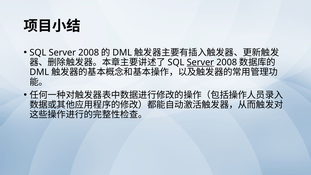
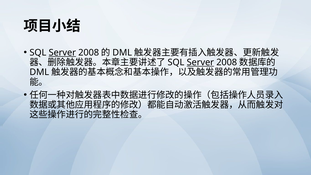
Server underline: none -> present (62, 53)
